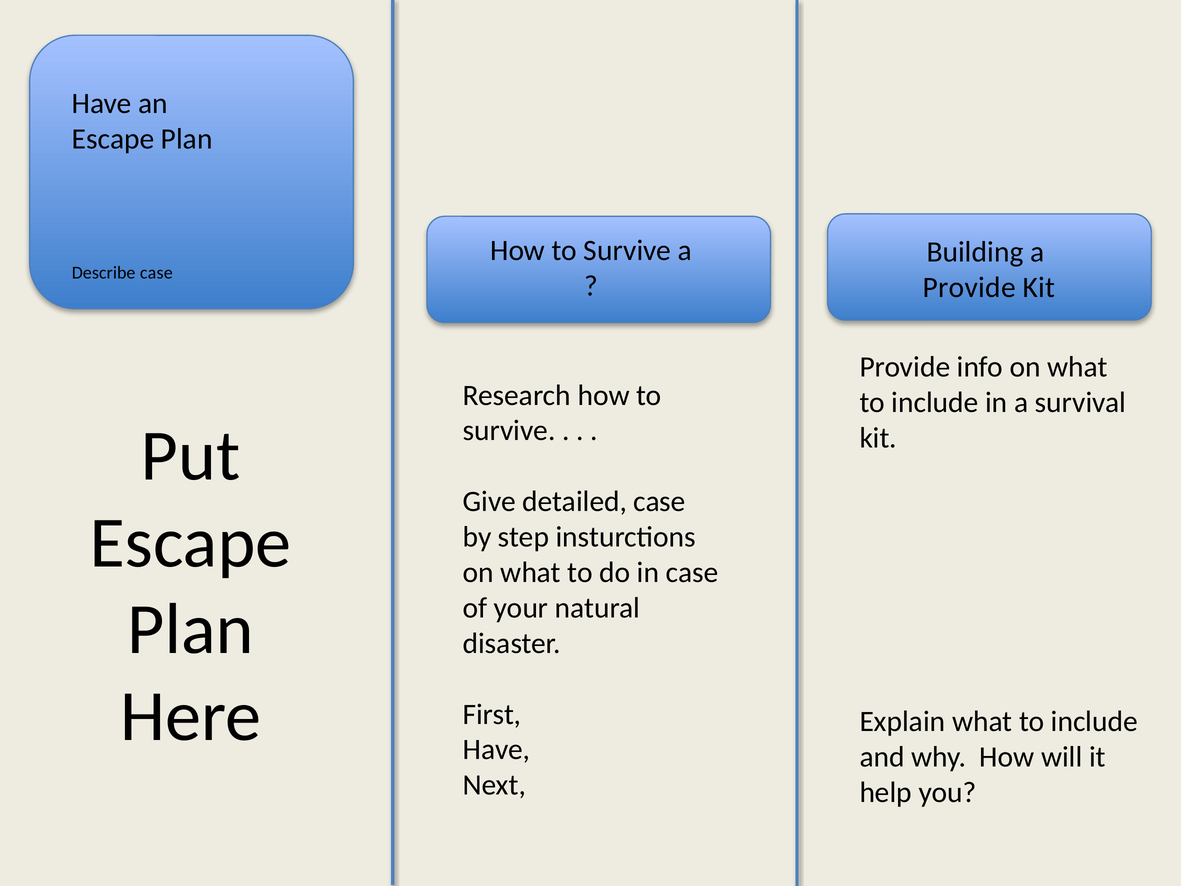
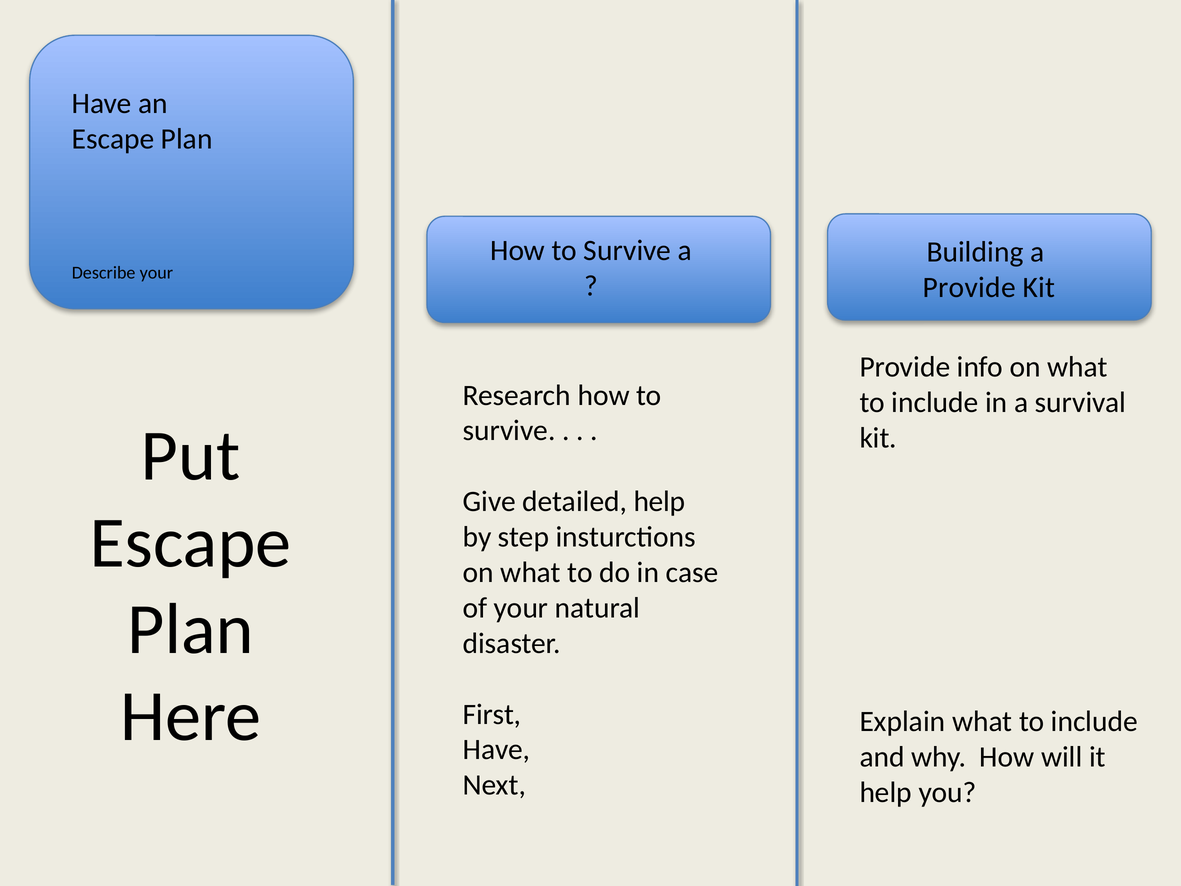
Describe case: case -> your (156, 273)
detailed case: case -> help (659, 501)
